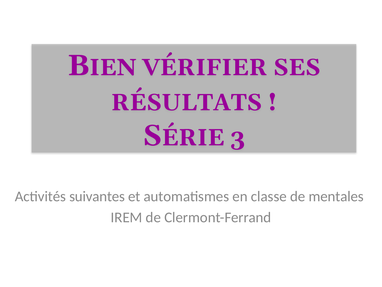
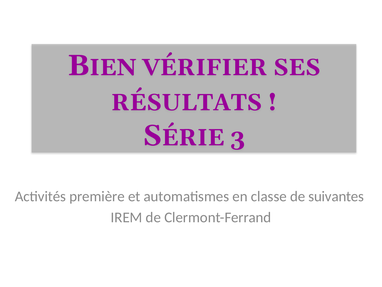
suivantes: suivantes -> première (97, 196)
mentales: mentales -> suivantes (336, 196)
